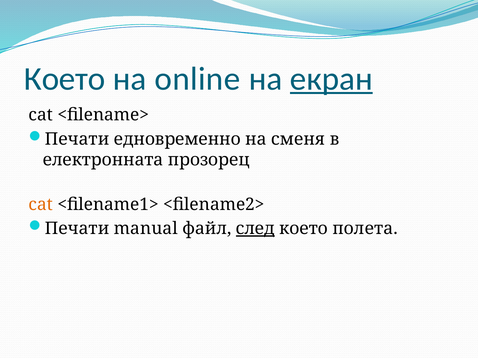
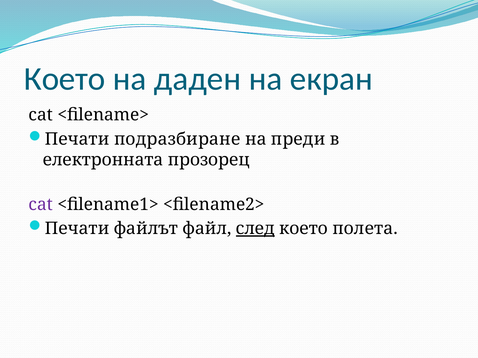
online: online -> даден (198, 79)
екран underline: present -> none (331, 79)
едновременно: едновременно -> подразбиране (177, 139)
сменя: сменя -> преди (298, 139)
cat colour: orange -> purple (41, 205)
manual: manual -> файлът (146, 229)
